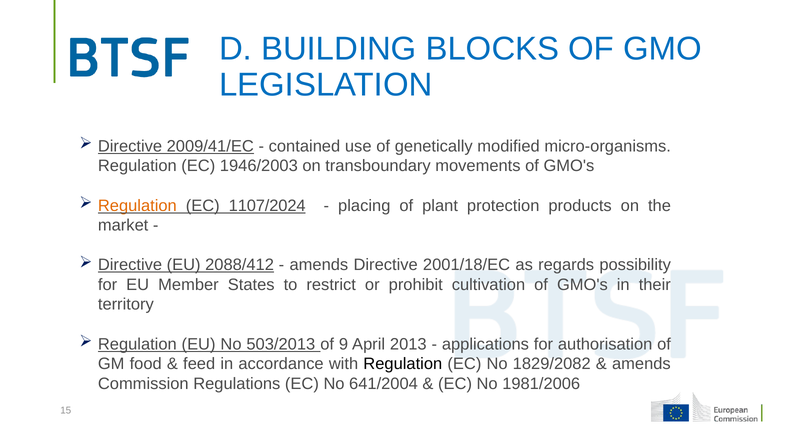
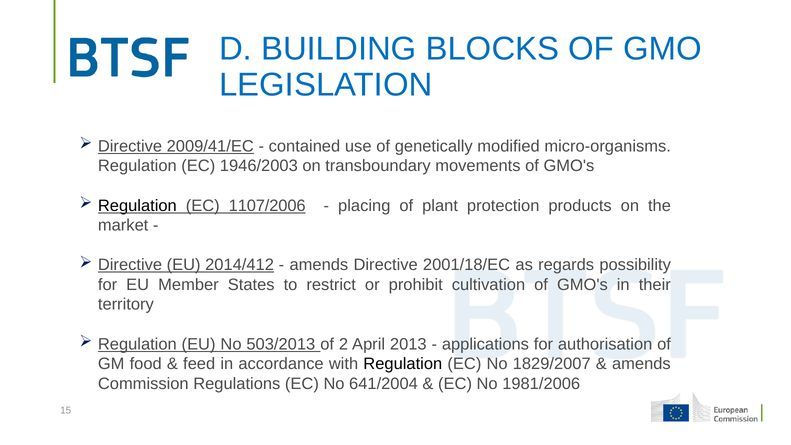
Regulation colour: orange -> black (137, 206)
1107/2024: 1107/2024 -> 1107/2006 (267, 206)
2088/412: 2088/412 -> 2014/412 (240, 265)
9: 9 -> 2 (344, 344)
1829/2082: 1829/2082 -> 1829/2007 (552, 364)
